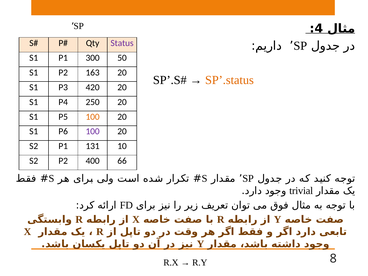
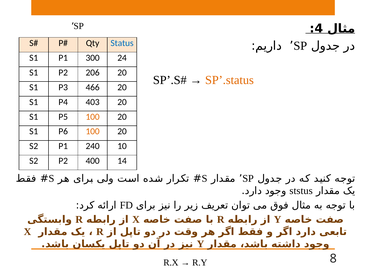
Status colour: purple -> blue (122, 43)
50: 50 -> 24 (122, 58)
163: 163 -> 206 (93, 73)
420: 420 -> 466 (93, 87)
250: 250 -> 403 (93, 102)
100 colour: purple -> orange (93, 131)
131: 131 -> 240 (93, 146)
66: 66 -> 14 (122, 161)
trivial: trivial -> ststus (301, 191)
